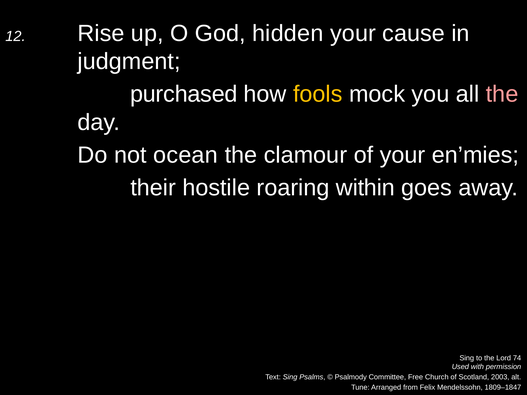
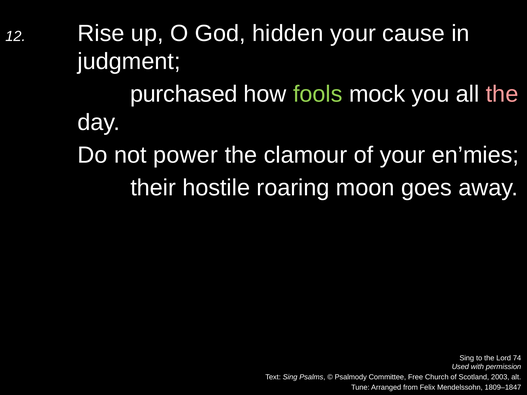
fools colour: yellow -> light green (318, 94)
ocean: ocean -> power (186, 155)
within: within -> moon (365, 188)
